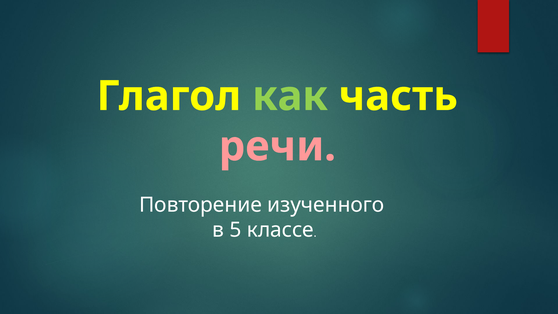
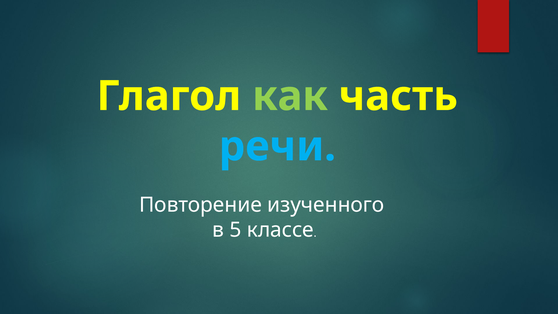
речи colour: pink -> light blue (277, 146)
